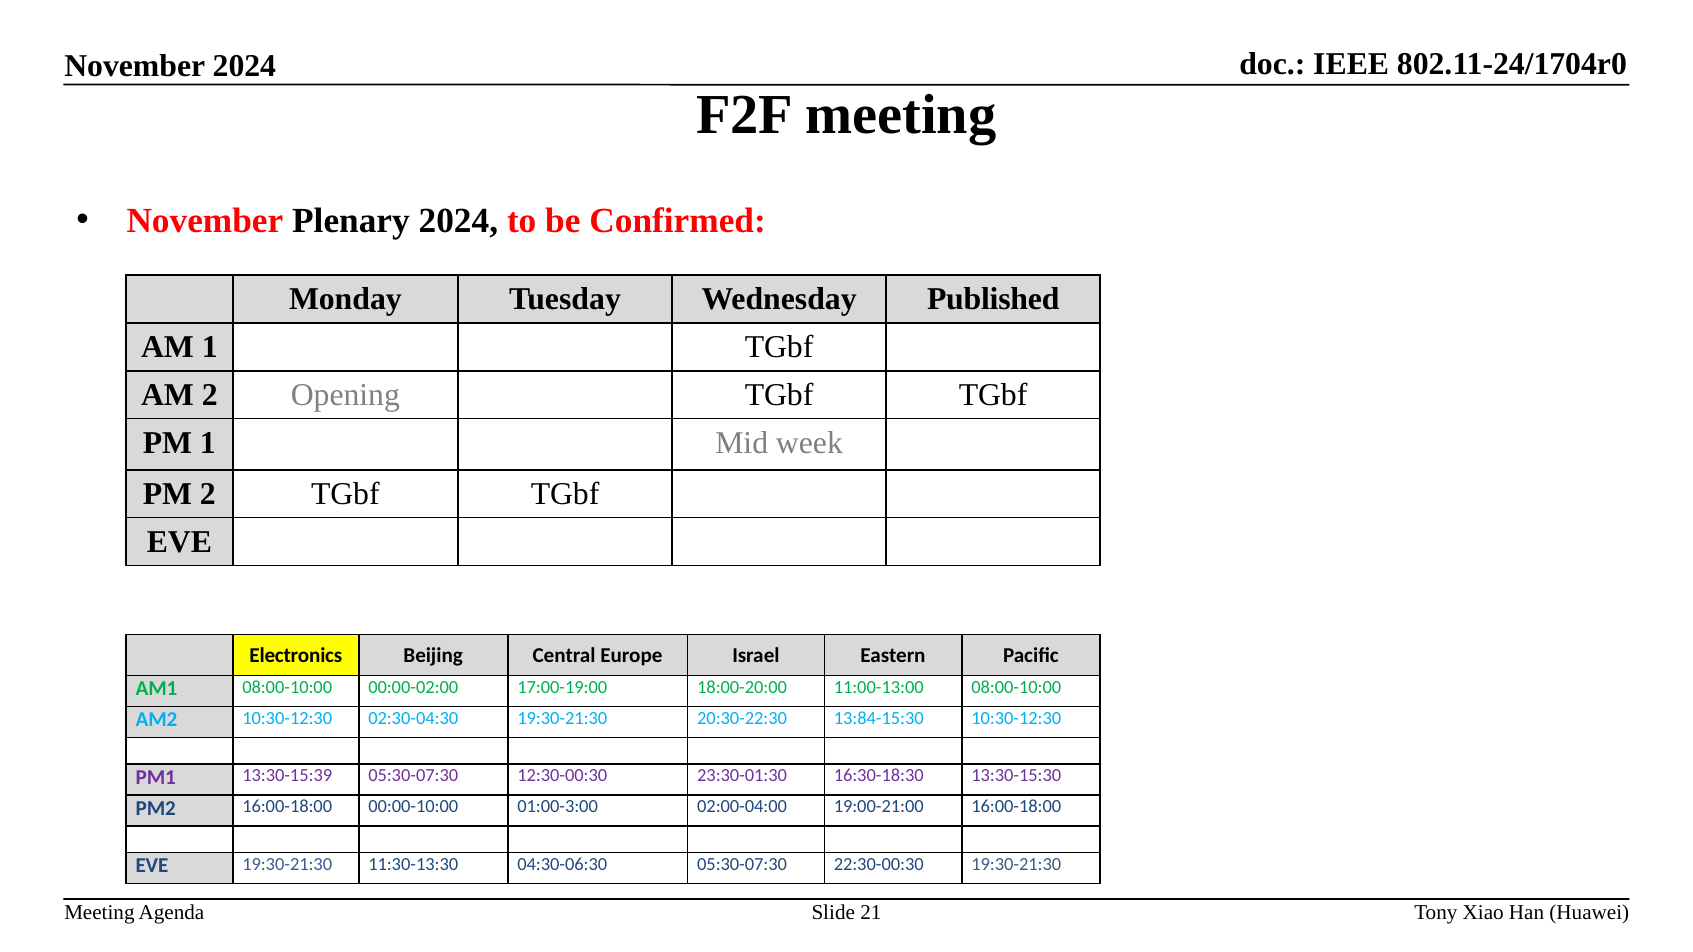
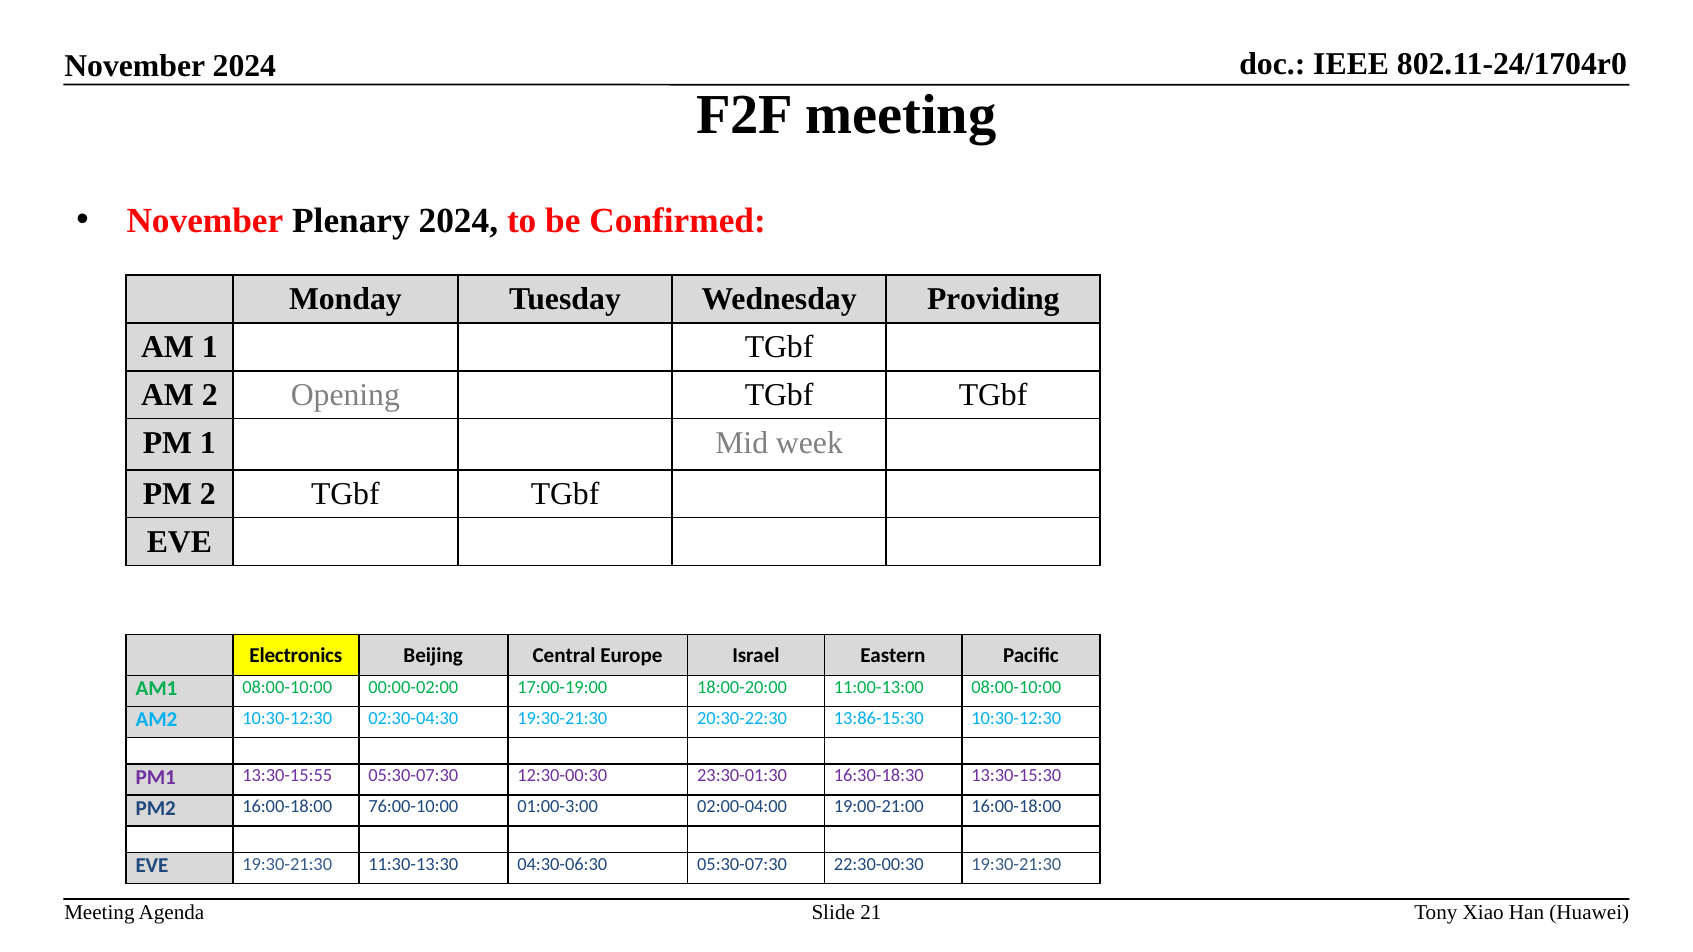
Published: Published -> Providing (993, 299)
13:84-15:30: 13:84-15:30 -> 13:86-15:30 (879, 718)
13:30-15:39: 13:30-15:39 -> 13:30-15:55 (287, 776)
00:00-10:00: 00:00-10:00 -> 76:00-10:00 (413, 807)
